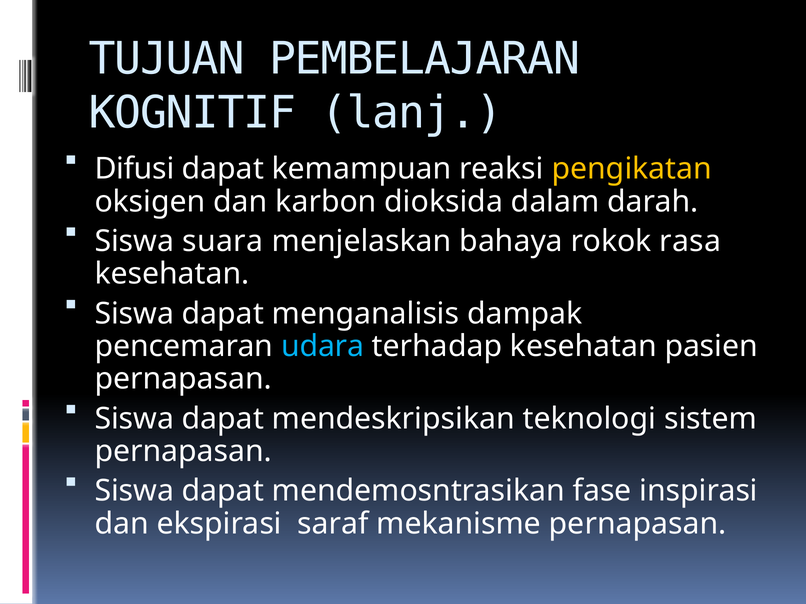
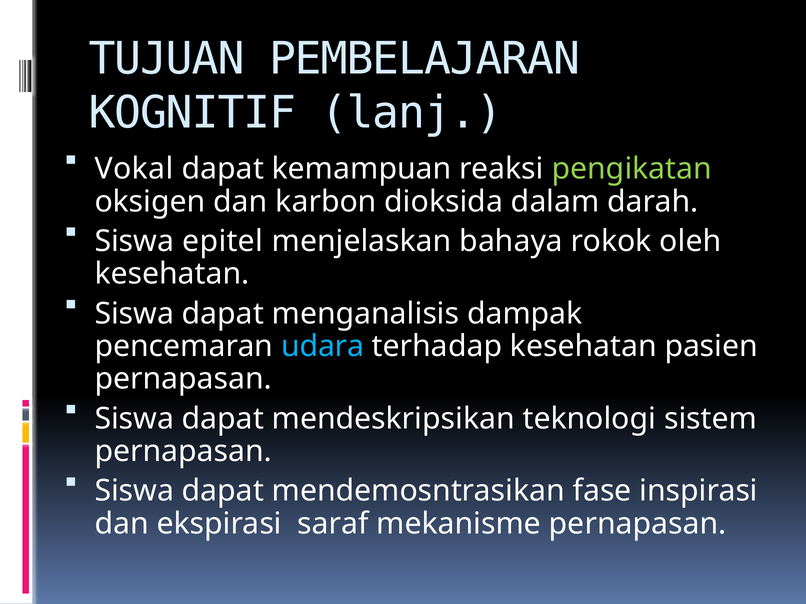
Difusi: Difusi -> Vokal (134, 169)
pengikatan colour: yellow -> light green (632, 169)
suara: suara -> epitel (223, 241)
rasa: rasa -> oleh (690, 241)
